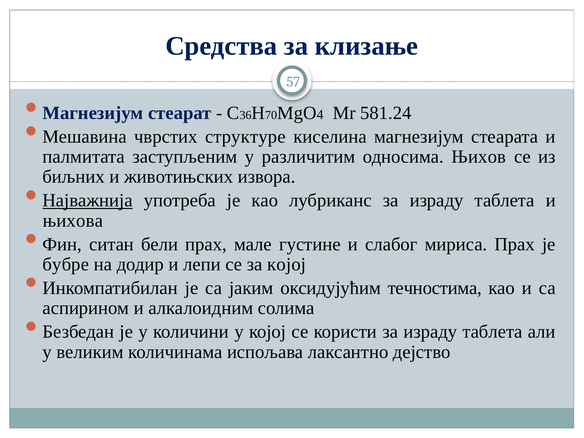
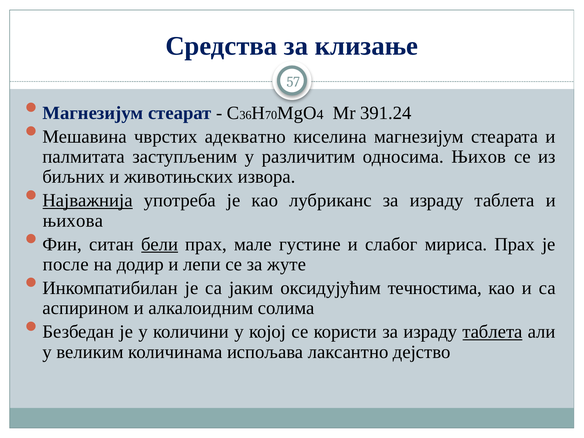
581.24: 581.24 -> 391.24 (386, 113)
структуре: структуре -> адекватно (245, 137)
бели underline: none -> present (160, 244)
бубре: бубре -> после (66, 264)
за којој: којој -> жуте (287, 264)
таблета underline: none -> present (492, 332)
